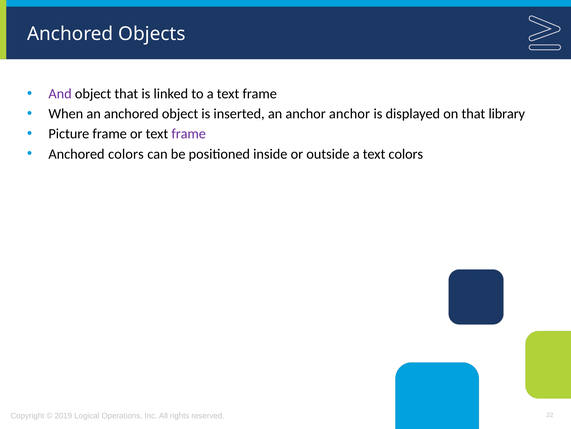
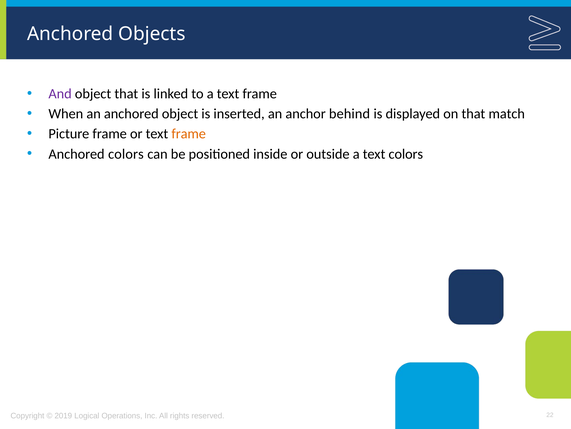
anchor anchor: anchor -> behind (350, 114)
library: library -> match (507, 114)
frame colour: purple -> orange (189, 134)
